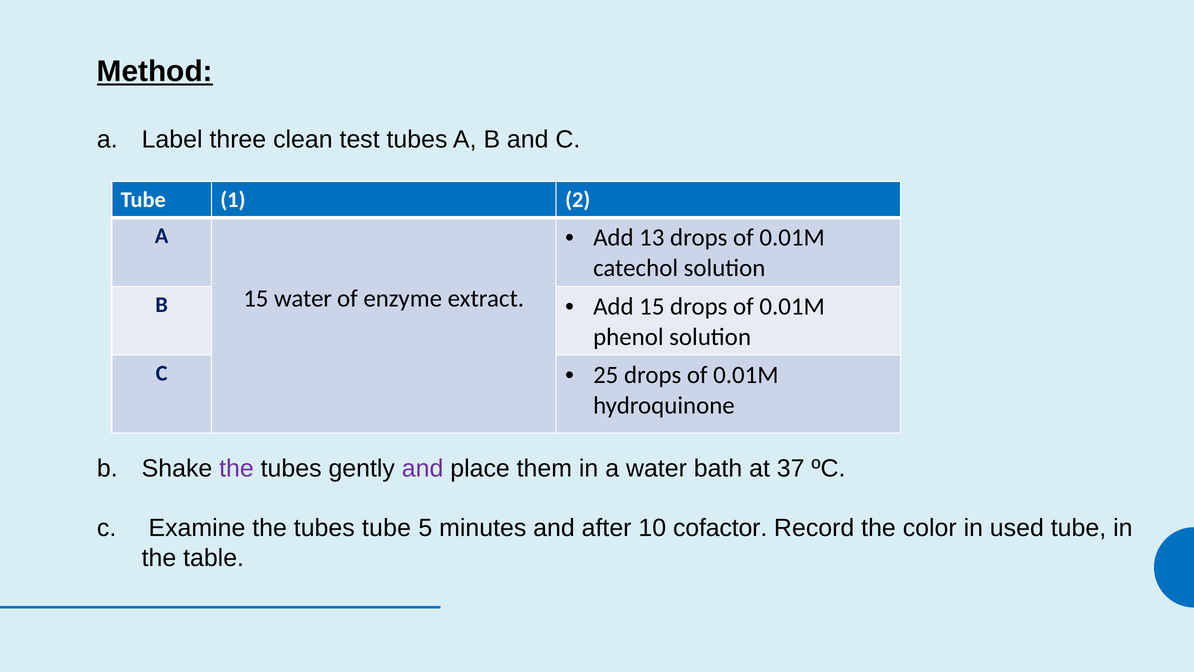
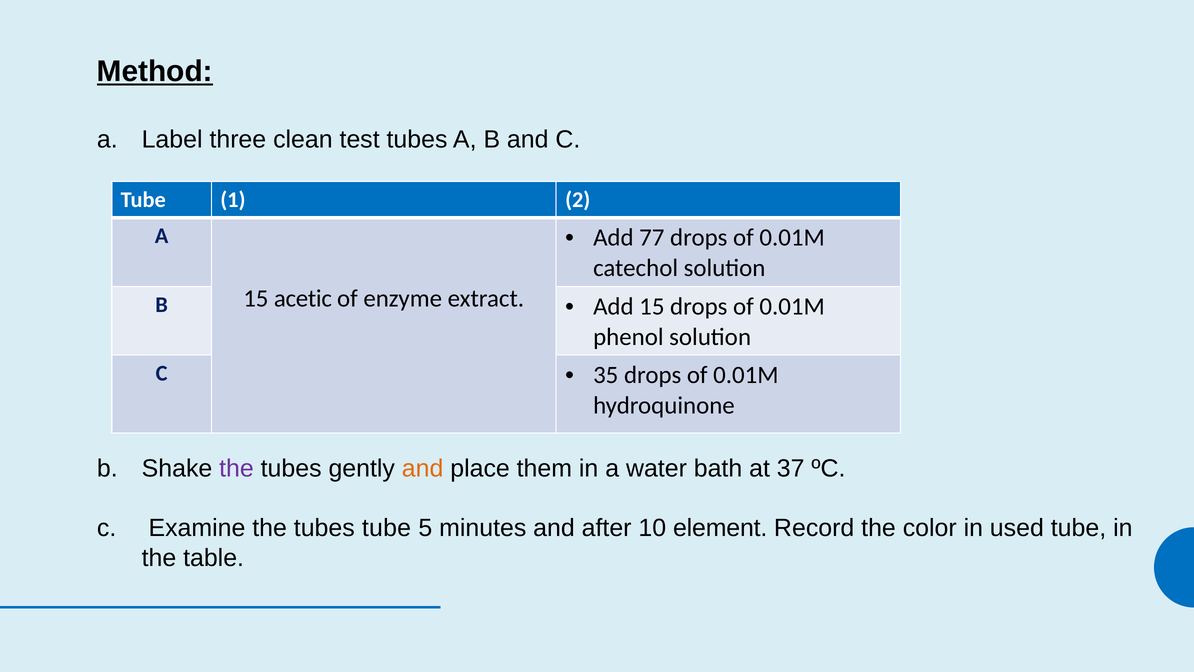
13: 13 -> 77 (652, 238)
15 water: water -> acetic (303, 298)
25: 25 -> 35 (606, 375)
and colour: purple -> orange (423, 468)
cofactor: cofactor -> element (720, 528)
